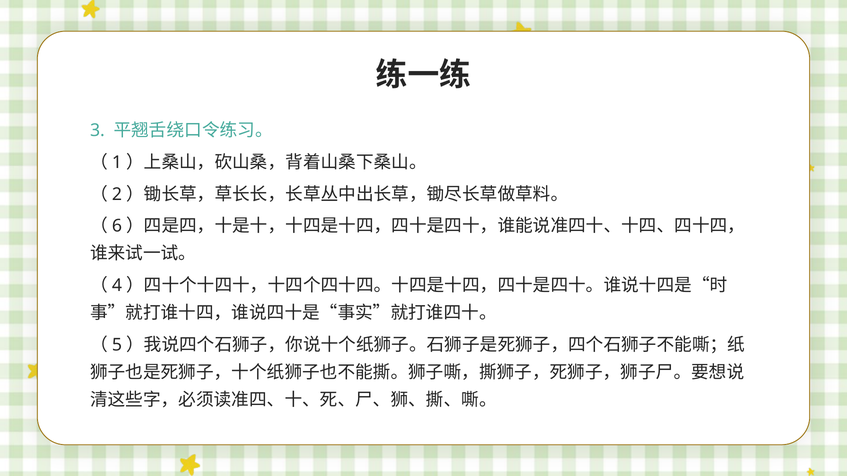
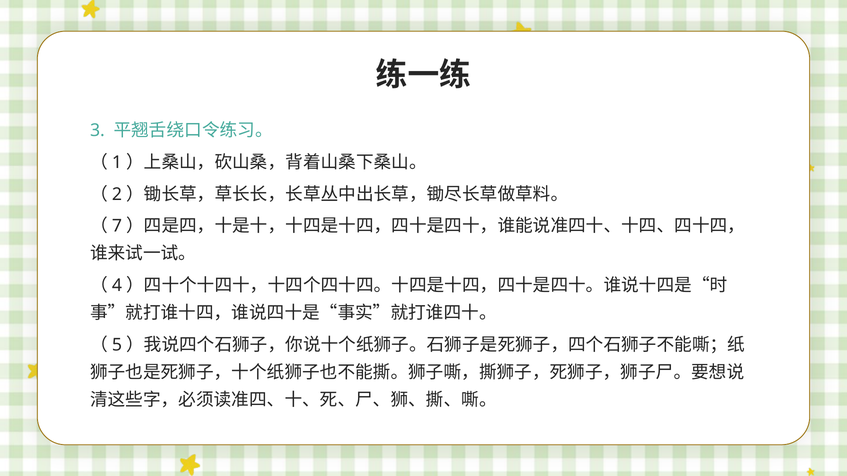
6: 6 -> 7 (117, 226)
